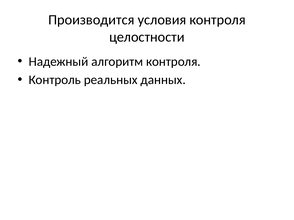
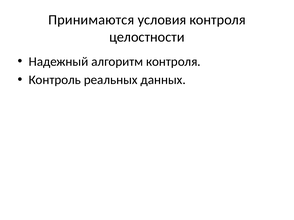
Производится: Производится -> Принимаются (91, 20)
